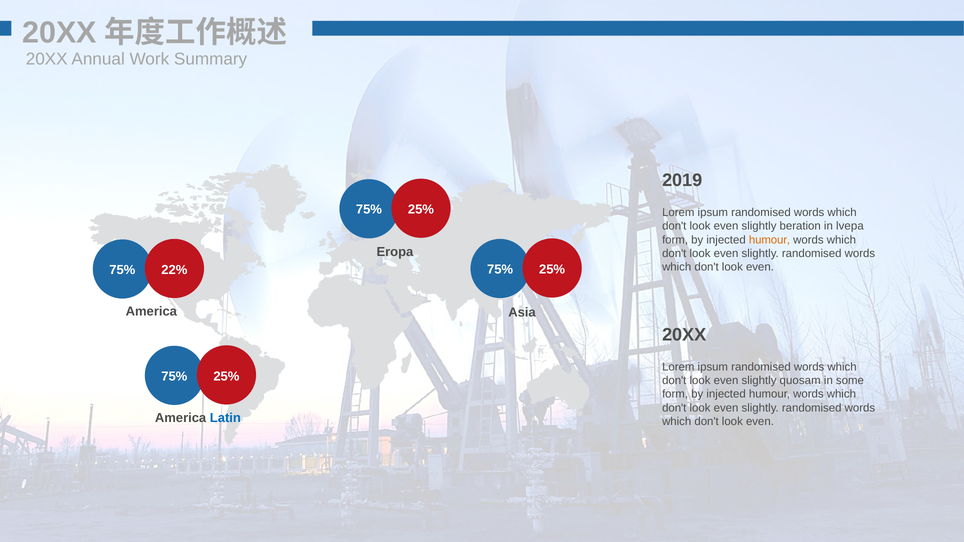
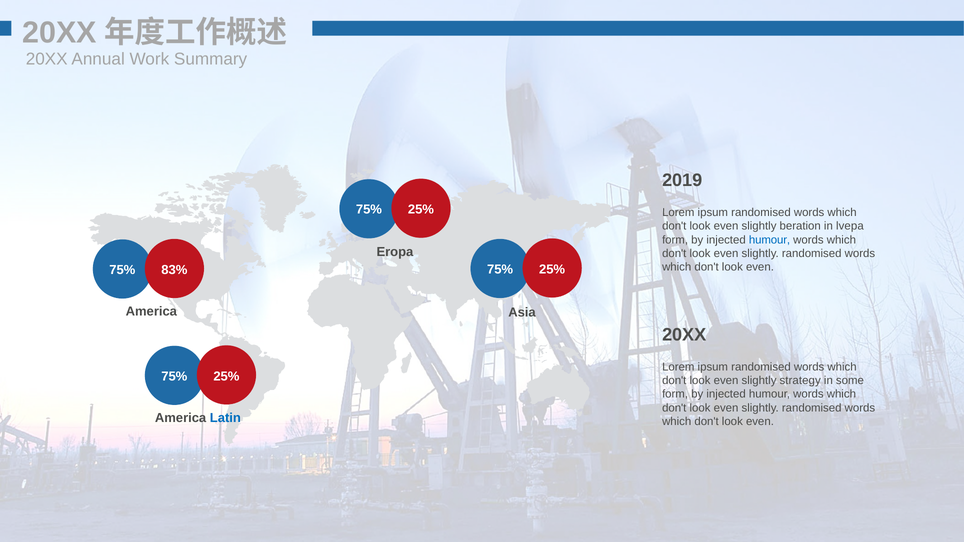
humour colour: orange -> blue (770, 240)
22%: 22% -> 83% (174, 270)
quosam: quosam -> strategy (800, 381)
